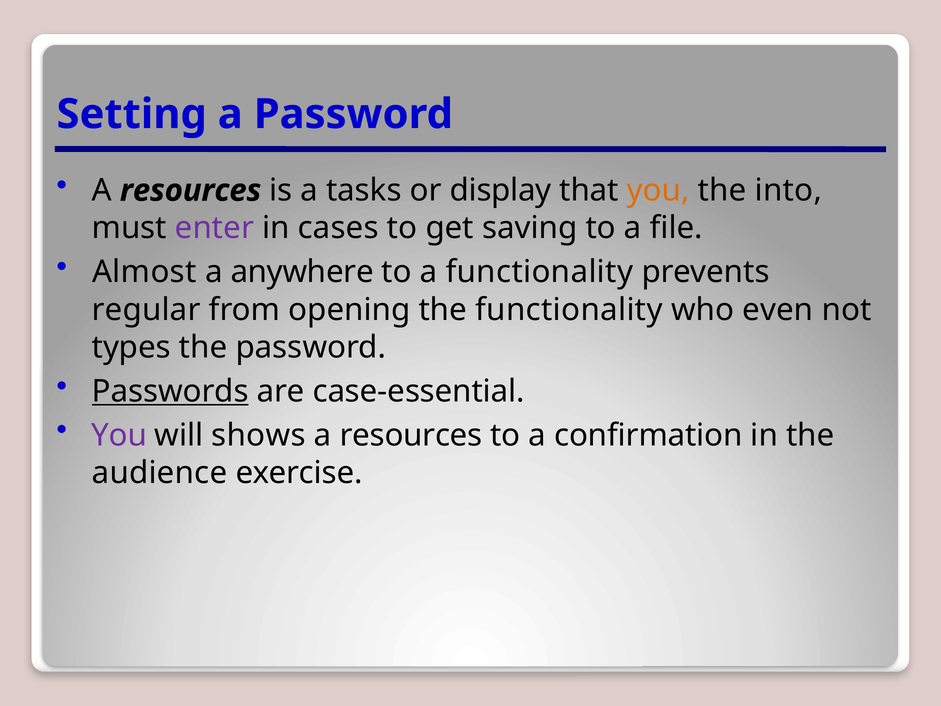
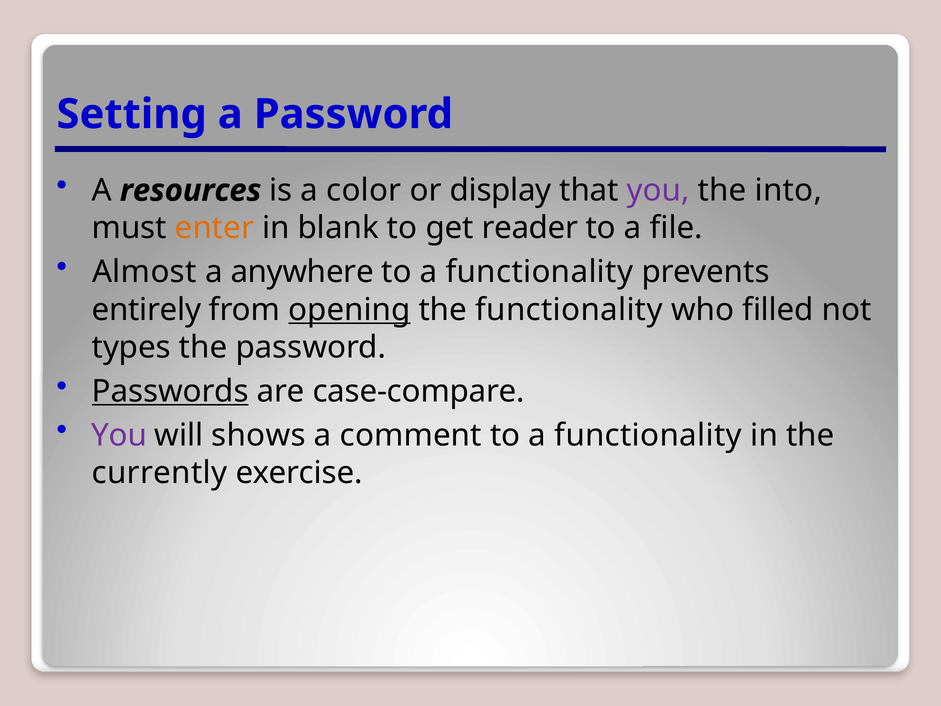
tasks: tasks -> color (364, 190)
you colour: orange -> purple (658, 190)
enter colour: purple -> orange (214, 228)
cases: cases -> blank (338, 228)
saving: saving -> reader (530, 228)
regular: regular -> entirely (146, 310)
opening underline: none -> present (349, 310)
even: even -> filled (778, 310)
case-essential: case-essential -> case-compare (419, 391)
resources: resources -> comment (411, 435)
confirmation: confirmation -> functionality (648, 435)
audience: audience -> currently (159, 473)
